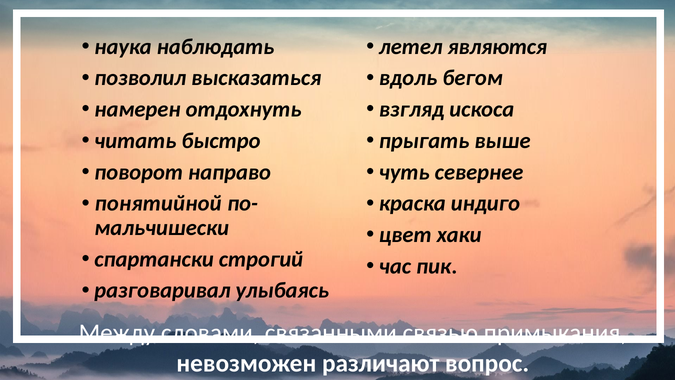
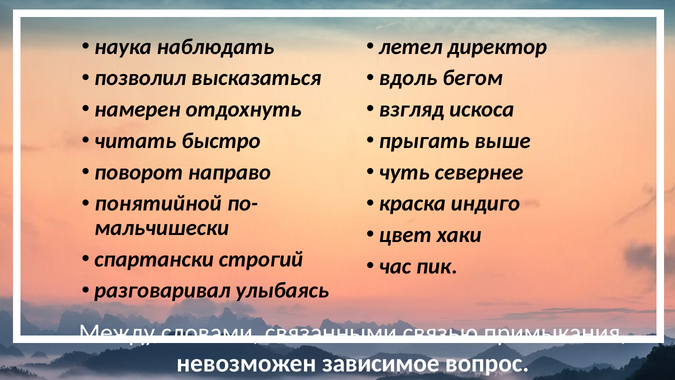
являются: являются -> директор (497, 47)
различают: различают -> зависимое (381, 363)
